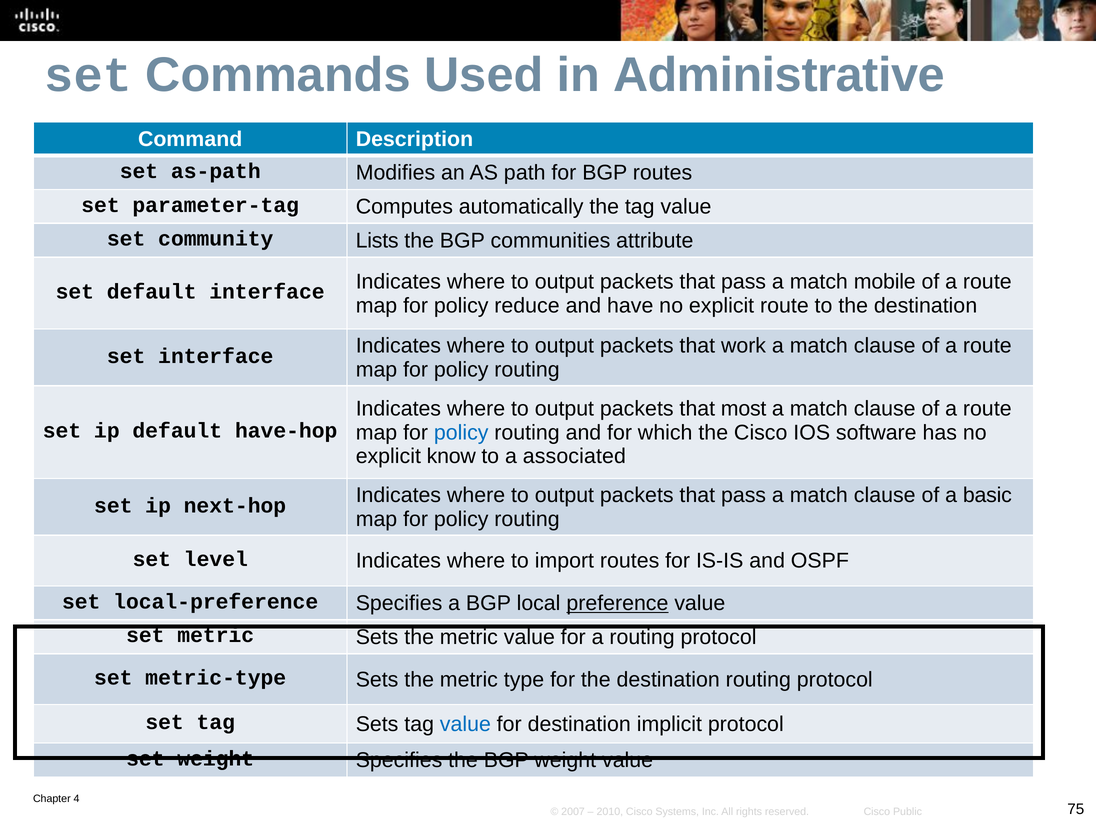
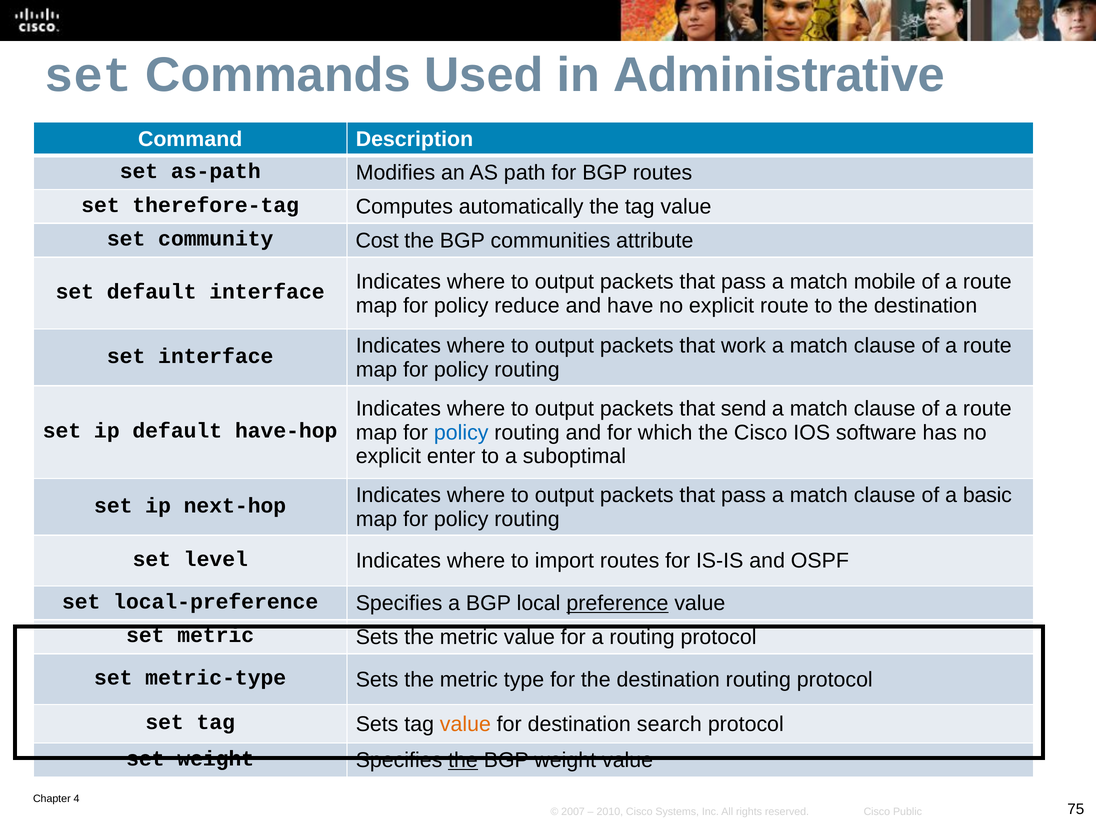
parameter-tag: parameter-tag -> therefore-tag (216, 205)
Lists: Lists -> Cost (377, 241)
most: most -> send (744, 409)
know: know -> enter (451, 456)
associated: associated -> suboptimal (574, 456)
value colour: blue -> orange (465, 724)
implicit: implicit -> search (669, 724)
the underline: none -> present (463, 760)
